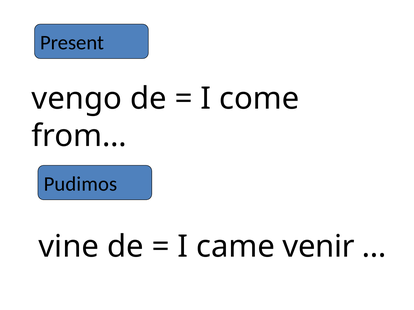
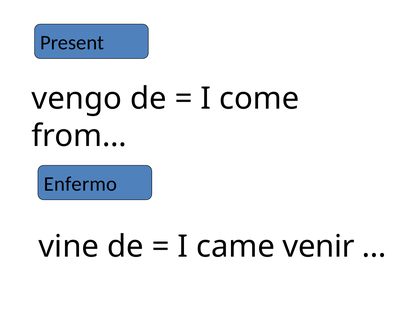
Pudimos: Pudimos -> Enfermo (80, 184)
